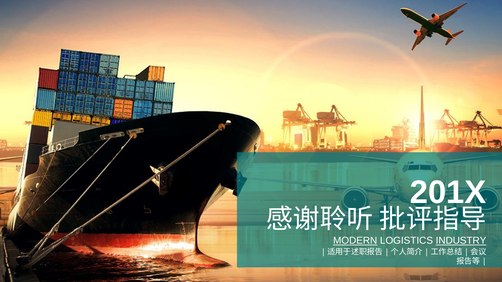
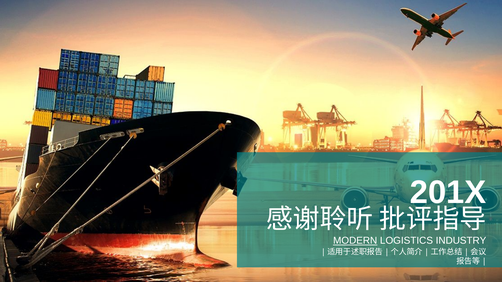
INDUSTRY underline: present -> none (461, 241)
